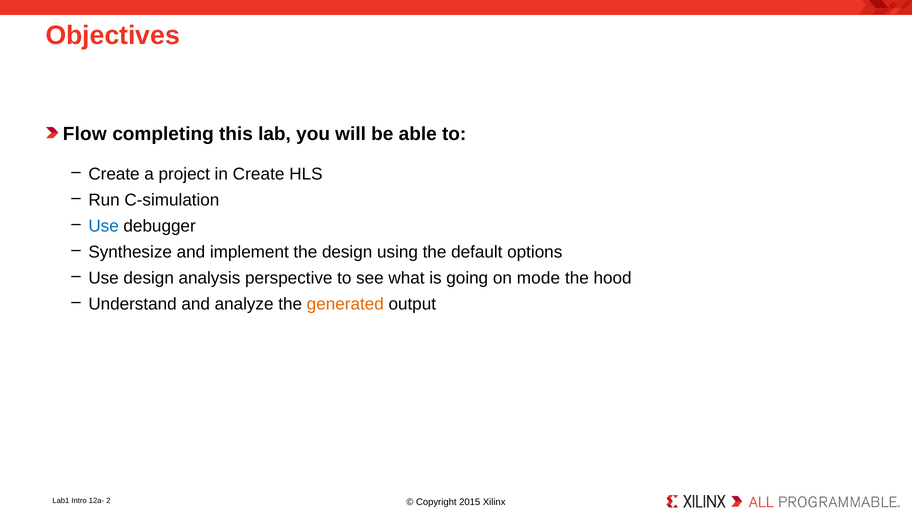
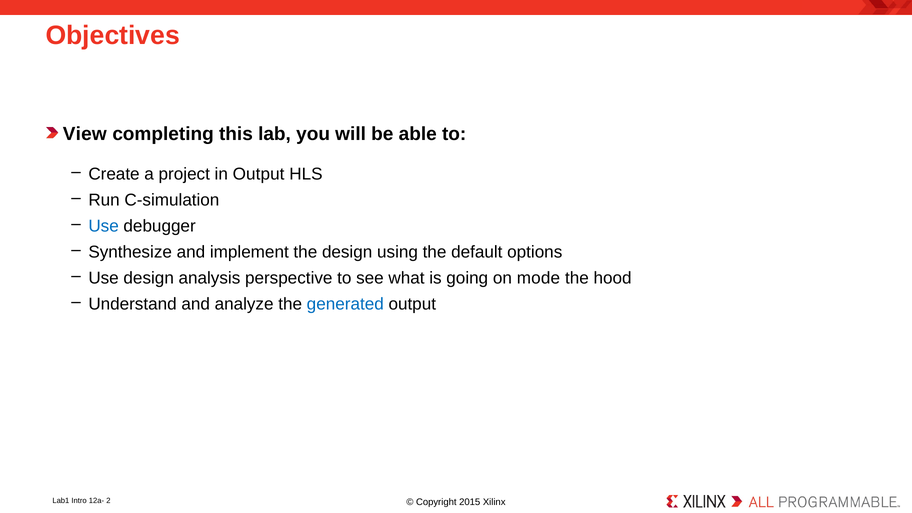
Flow: Flow -> View (85, 134)
in Create: Create -> Output (259, 174)
generated colour: orange -> blue (345, 304)
